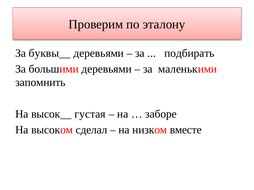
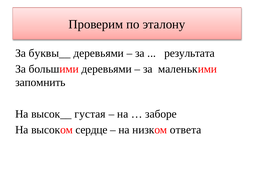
подбирать: подбирать -> результата (190, 53)
сделал: сделал -> сердце (92, 130)
вместе: вместе -> ответа (186, 130)
